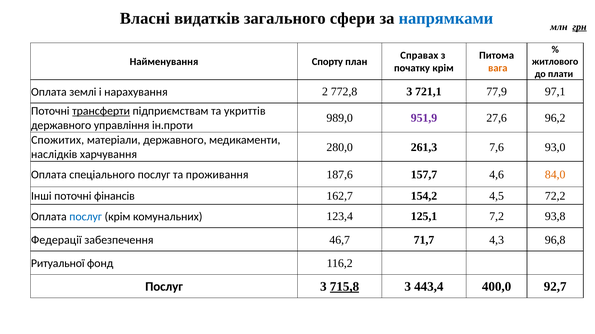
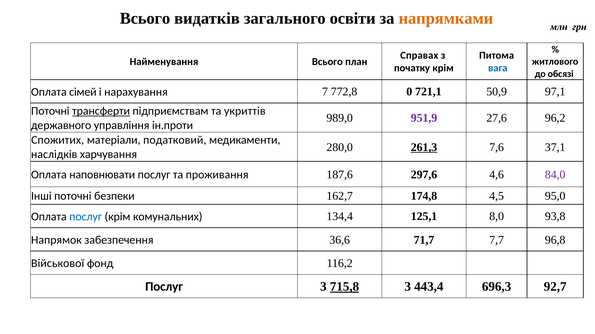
Власні: Власні -> Всього (145, 18)
сфери: сфери -> освіти (353, 18)
напрямками colour: blue -> orange (446, 18)
грн underline: present -> none (579, 27)
Найменування Спорту: Спорту -> Всього (327, 62)
вага colour: orange -> blue (498, 68)
плати: плати -> обсязі (561, 74)
землі: землі -> сімей (83, 92)
2: 2 -> 7 (325, 92)
772,8 3: 3 -> 0 (409, 92)
77,9: 77,9 -> 50,9 (497, 92)
матеріали державного: державного -> податковий (175, 140)
261,3 underline: none -> present (424, 147)
93,0: 93,0 -> 37,1 (555, 147)
спеціального: спеціального -> наповнювати (102, 175)
157,7: 157,7 -> 297,6 (424, 175)
84,0 colour: orange -> purple (555, 175)
фінансів: фінансів -> безпеки (114, 196)
154,2: 154,2 -> 174,8 (424, 196)
72,2: 72,2 -> 95,0 (555, 196)
123,4: 123,4 -> 134,4 (340, 217)
7,2: 7,2 -> 8,0 (497, 217)
Федерації: Федерації -> Напрямок (56, 240)
46,7: 46,7 -> 36,6 (340, 240)
4,3: 4,3 -> 7,7 (497, 240)
Ритуальної: Ритуальної -> Військової (58, 264)
400,0: 400,0 -> 696,3 (497, 287)
